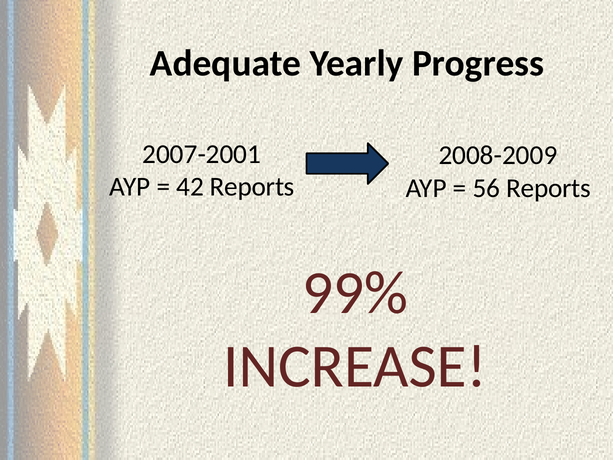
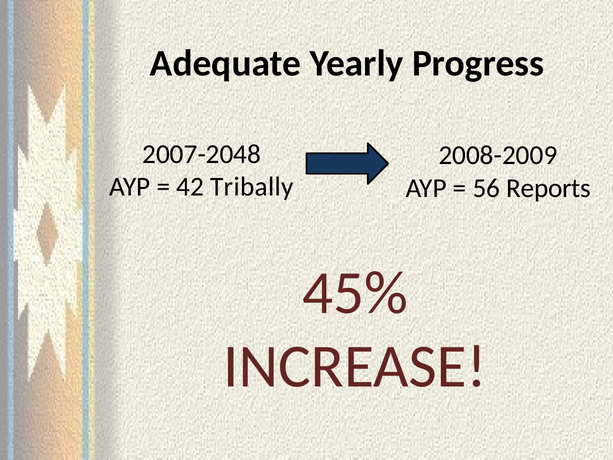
2007-2001: 2007-2001 -> 2007-2048 (202, 154)
42 Reports: Reports -> Tribally (252, 187)
99%: 99% -> 45% (355, 293)
